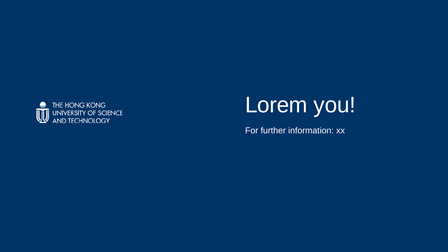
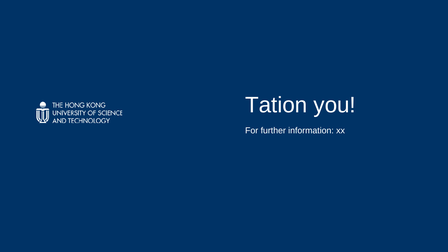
Lorem: Lorem -> Tation (276, 105)
